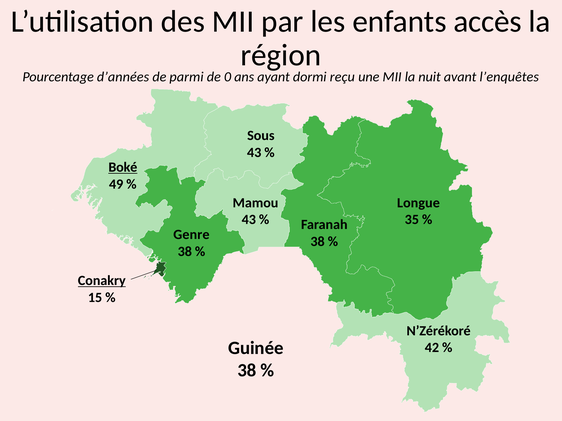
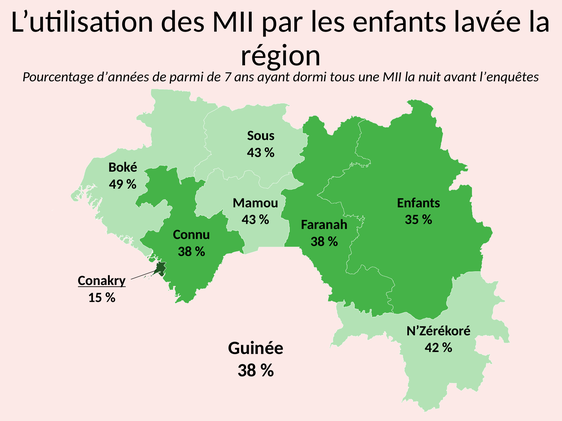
accès: accès -> lavée (487, 22)
0: 0 -> 7 (228, 77)
reçu: reçu -> tous (342, 77)
Boké underline: present -> none (123, 167)
Longue: Longue -> Enfants (419, 203)
Genre: Genre -> Connu (192, 235)
